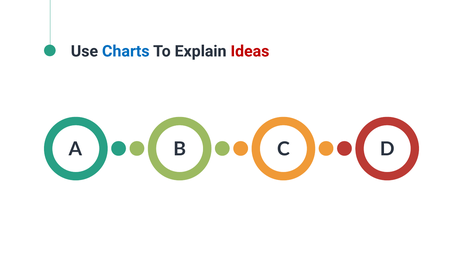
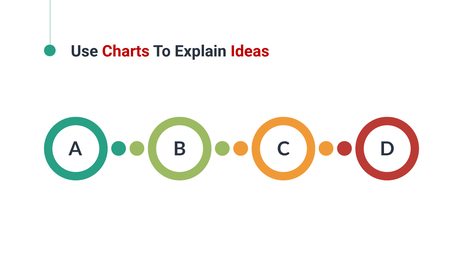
Charts colour: blue -> red (126, 51)
